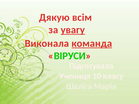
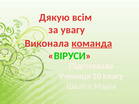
увагу underline: present -> none (73, 30)
